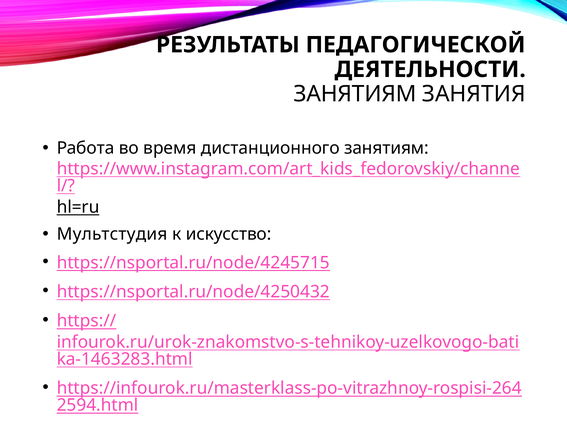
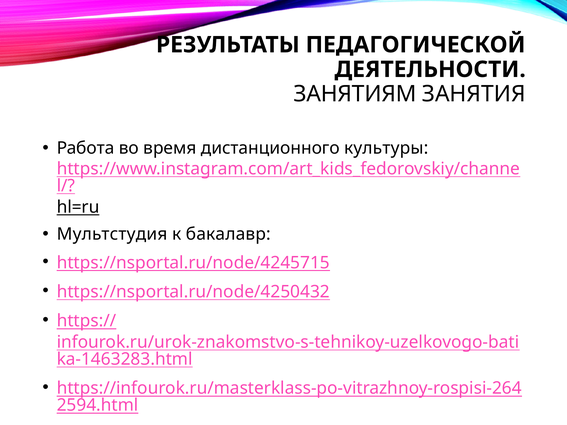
дистанционного занятиям: занятиям -> культуры (386, 148)
искусство: искусство -> бакалавр (228, 234)
